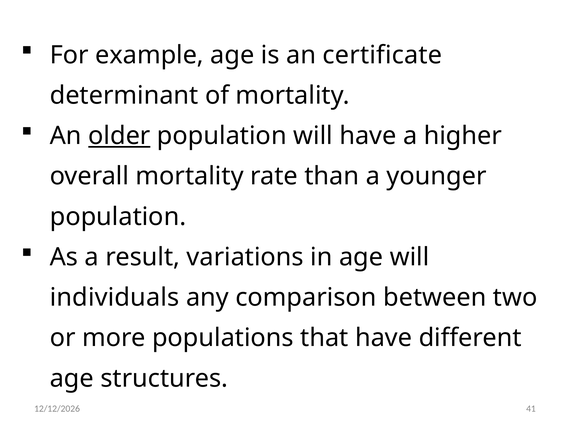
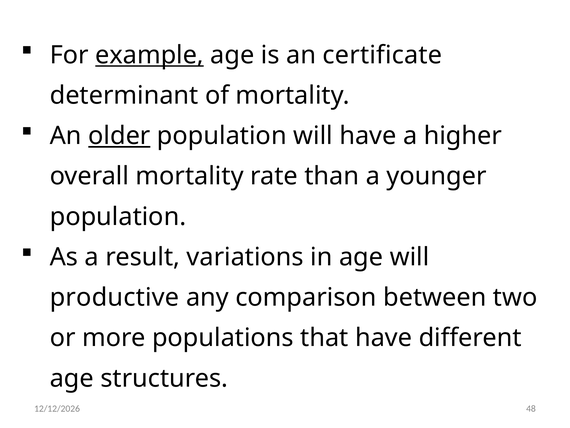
example underline: none -> present (150, 55)
individuals: individuals -> productive (115, 297)
41: 41 -> 48 (531, 408)
